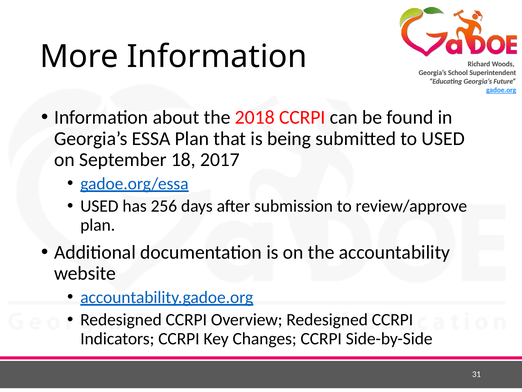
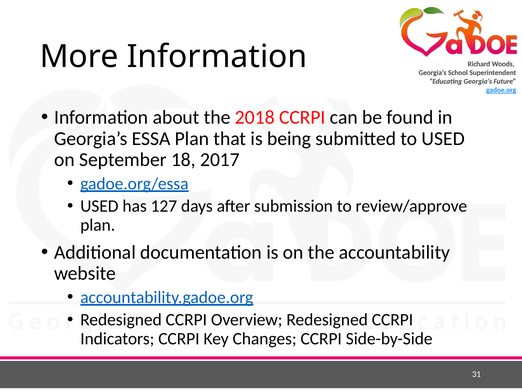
256: 256 -> 127 (164, 206)
